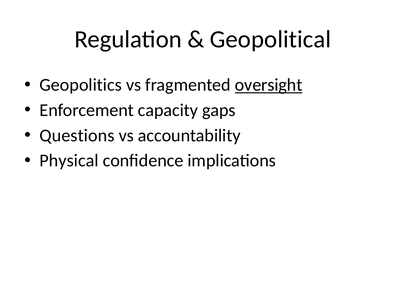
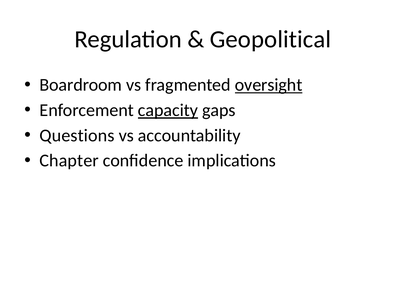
Geopolitics: Geopolitics -> Boardroom (81, 85)
capacity underline: none -> present (168, 110)
Physical: Physical -> Chapter (69, 161)
